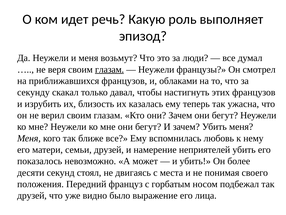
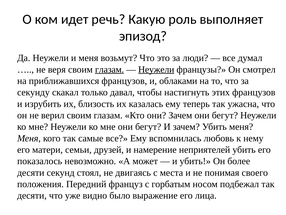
Неужели underline: none -> present (156, 69)
ближе: ближе -> самые (91, 138)
друзей: друзей -> десяти (32, 195)
